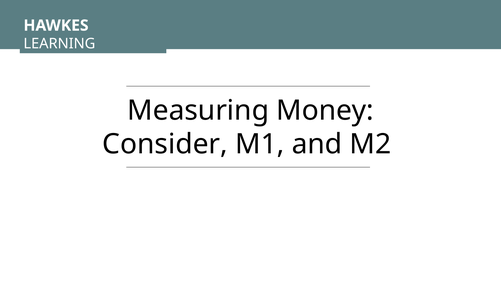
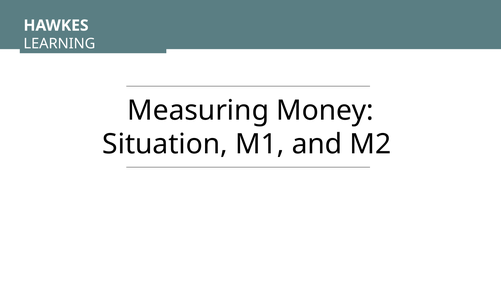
Consider: Consider -> Situation (165, 144)
